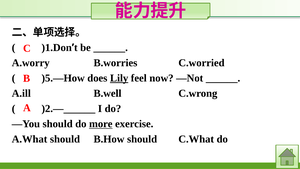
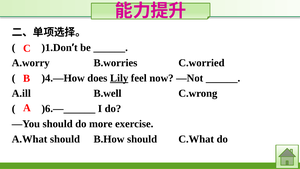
)5.—How: )5.—How -> )4.—How (63, 78)
)2.—______: )2.—______ -> )6.—______ (68, 108)
more underline: present -> none (101, 124)
